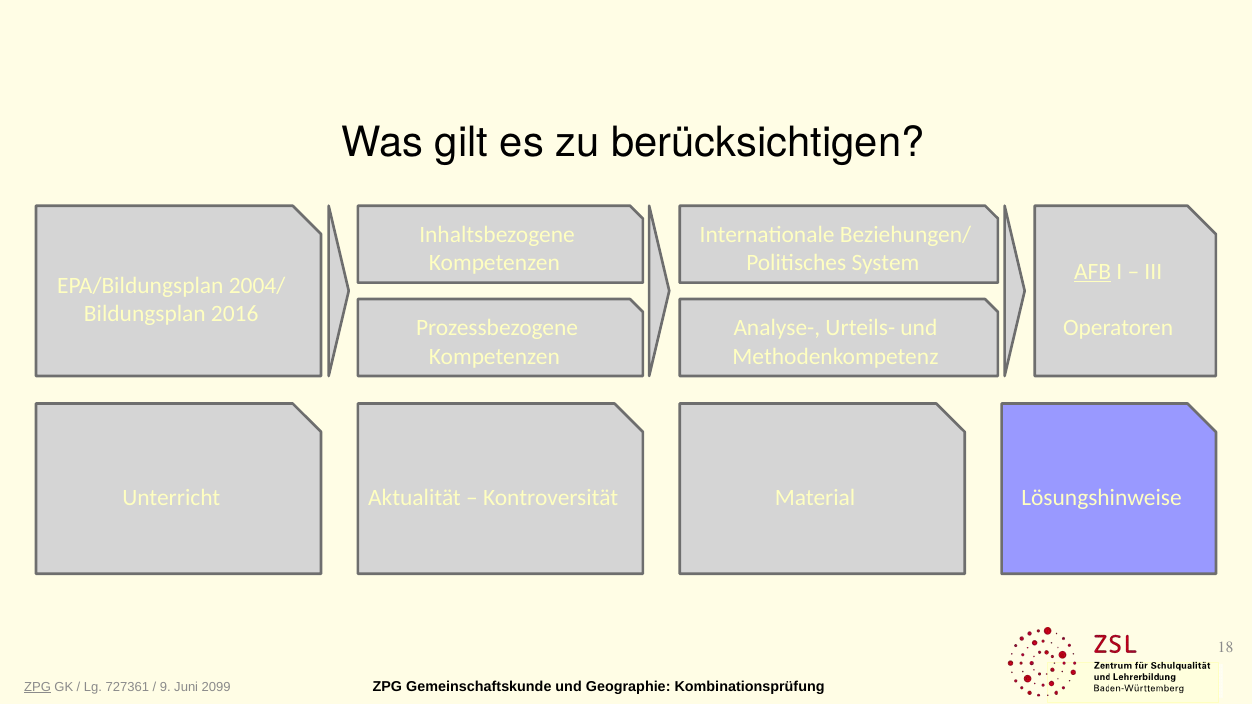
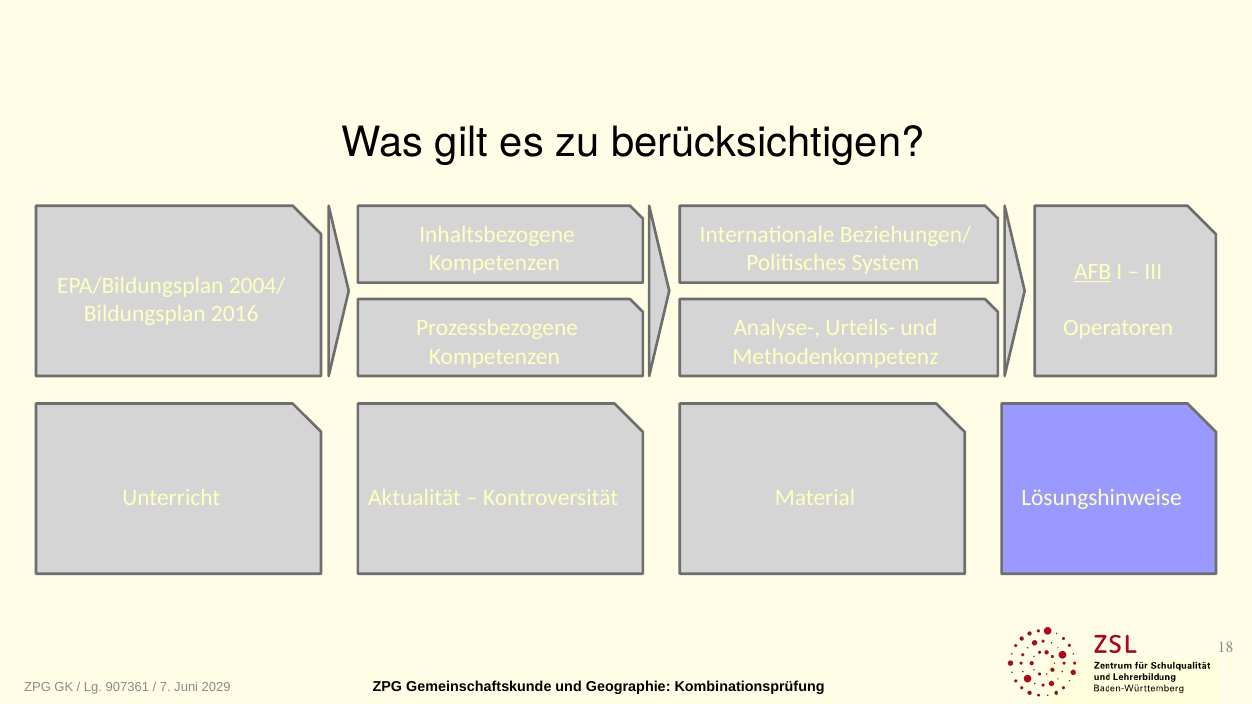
ZPG underline: present -> none (38, 688)
727361: 727361 -> 907361 (127, 688)
9: 9 -> 7 (165, 688)
2099: 2099 -> 2029 (216, 688)
